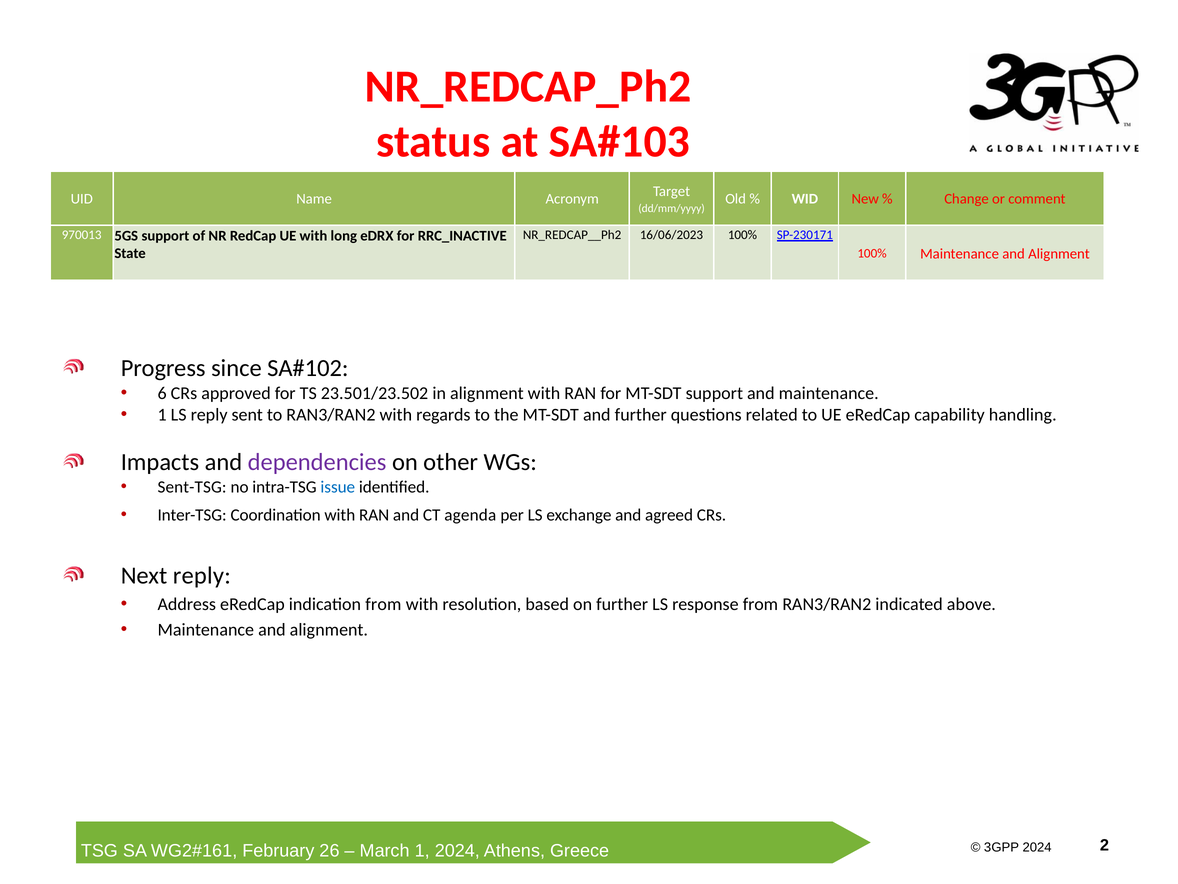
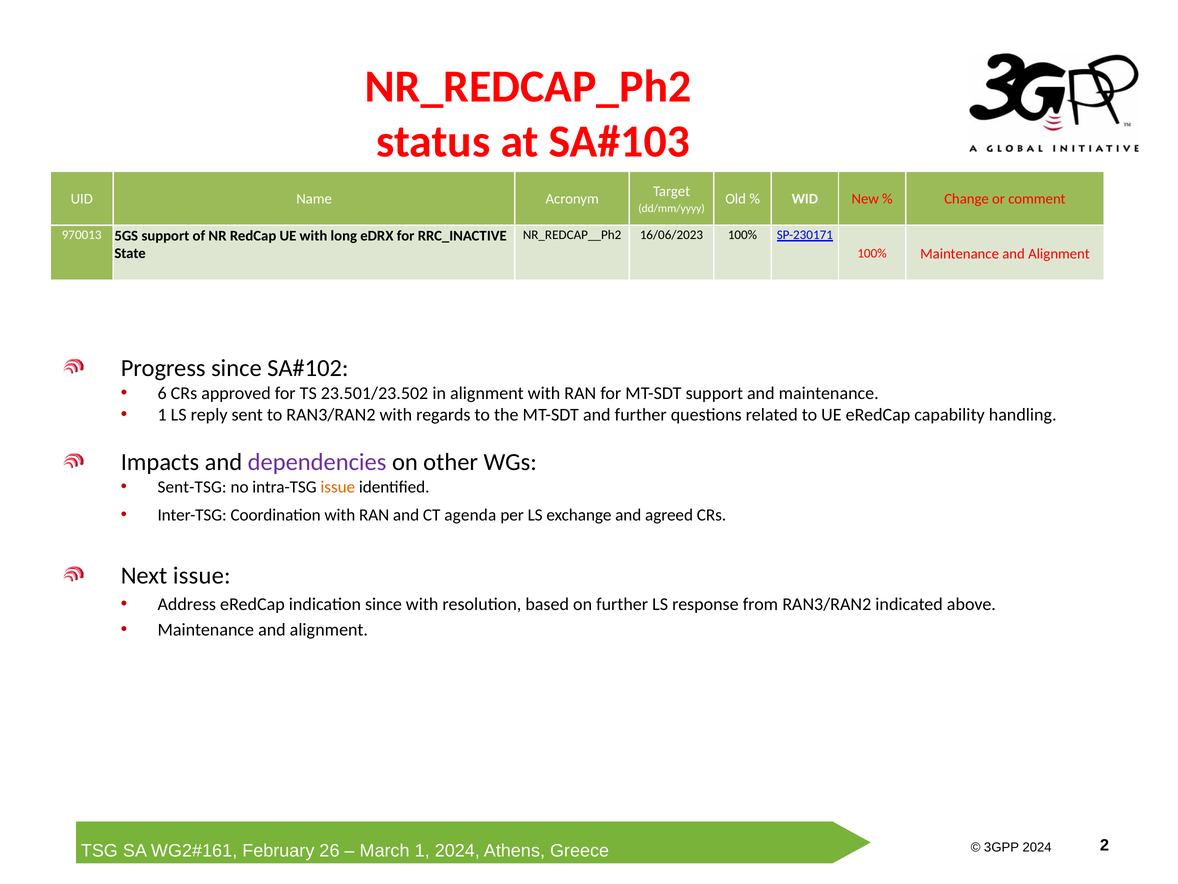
issue colour: blue -> orange (338, 487)
Next reply: reply -> issue (202, 575)
indication from: from -> since (383, 604)
